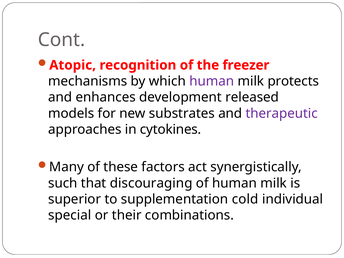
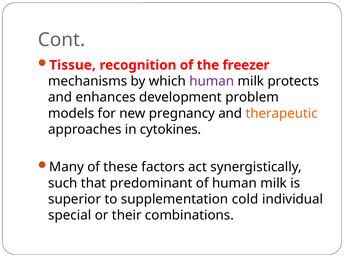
Atopic: Atopic -> Tissue (73, 65)
released: released -> problem (252, 97)
substrates: substrates -> pregnancy (182, 113)
therapeutic colour: purple -> orange (282, 113)
discouraging: discouraging -> predominant (151, 183)
